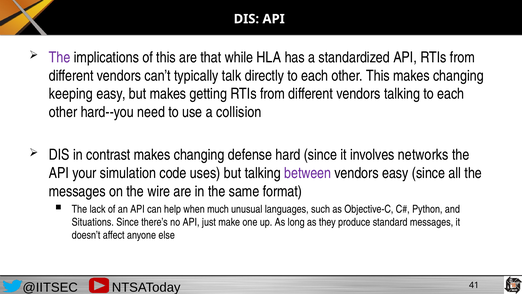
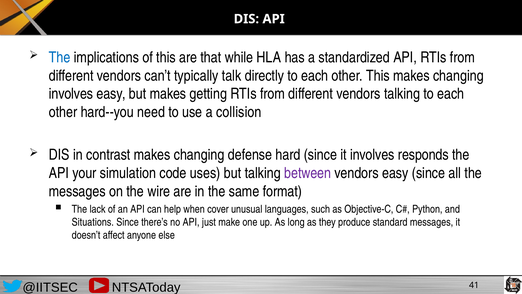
The colour: purple -> blue (60, 57)
keeping: keeping -> involves (71, 94)
networks: networks -> responds (423, 155)
much: much -> cover (218, 209)
